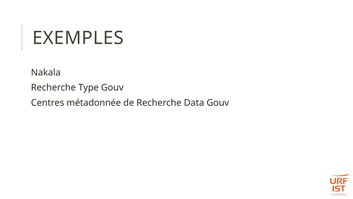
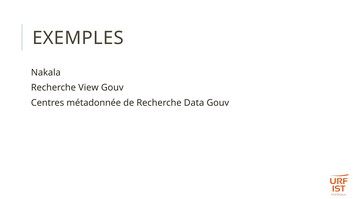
Type: Type -> View (88, 87)
